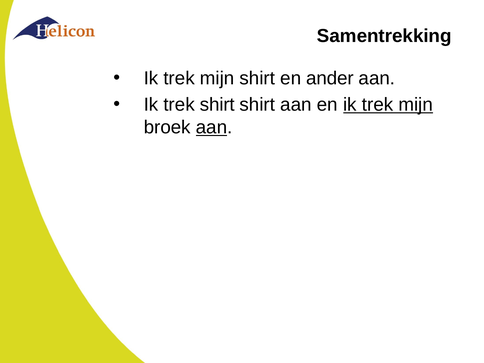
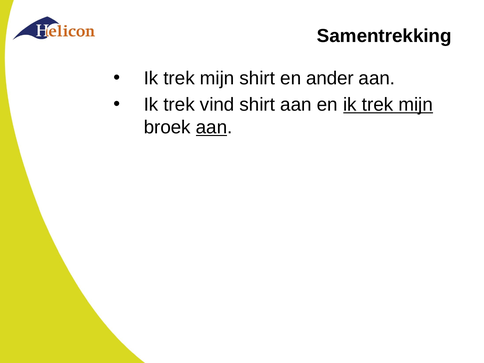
trek shirt: shirt -> vind (217, 105)
